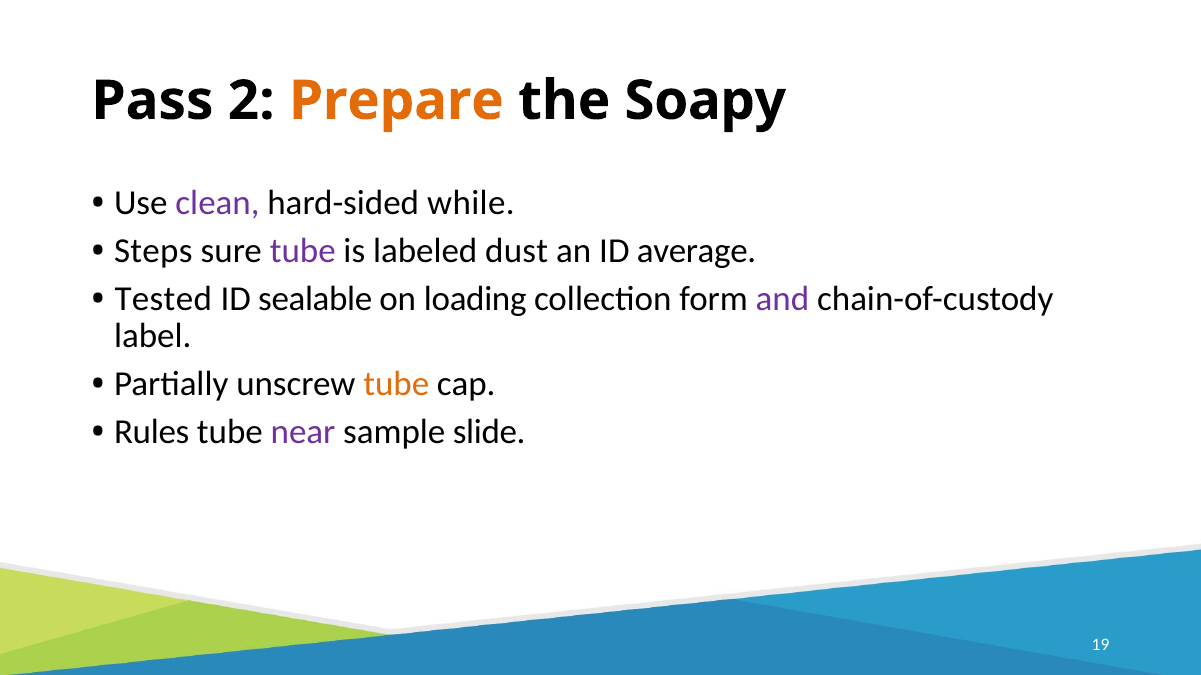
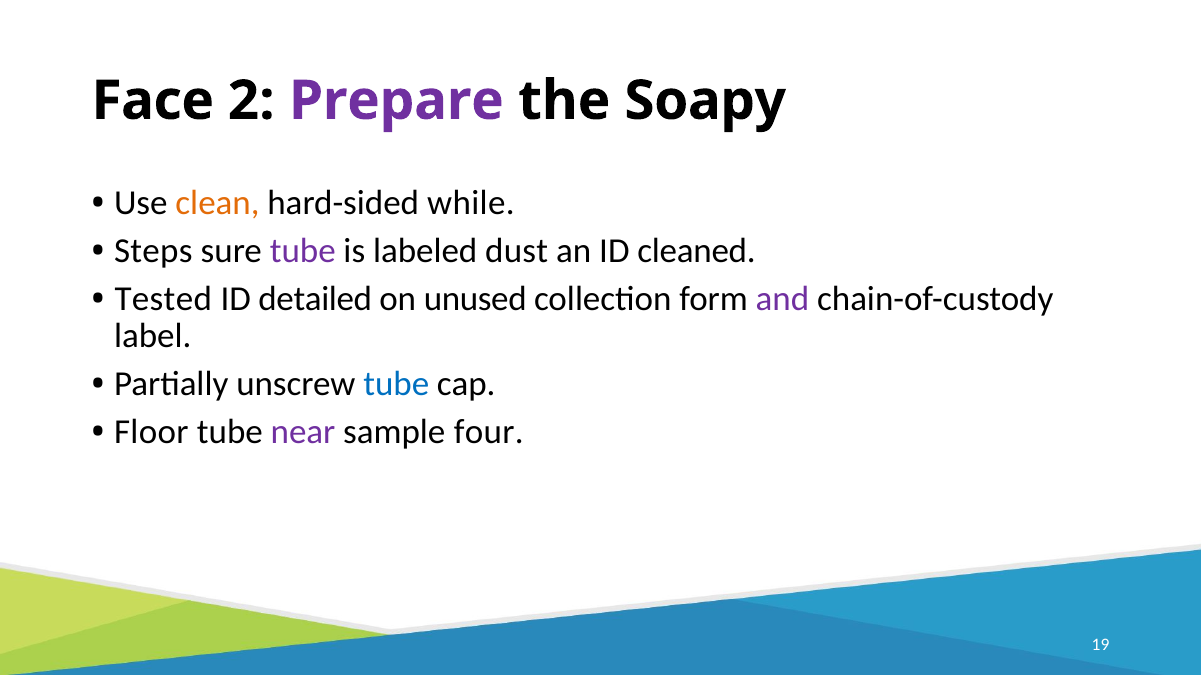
Pass: Pass -> Face (153, 101)
Prepare colour: orange -> purple (396, 101)
clean colour: purple -> orange (217, 203)
average: average -> cleaned (697, 251)
sealable: sealable -> detailed (315, 299)
loading: loading -> unused (475, 299)
tube colour: orange -> blue (396, 384)
Rules: Rules -> Floor (151, 432)
slide: slide -> four (489, 432)
